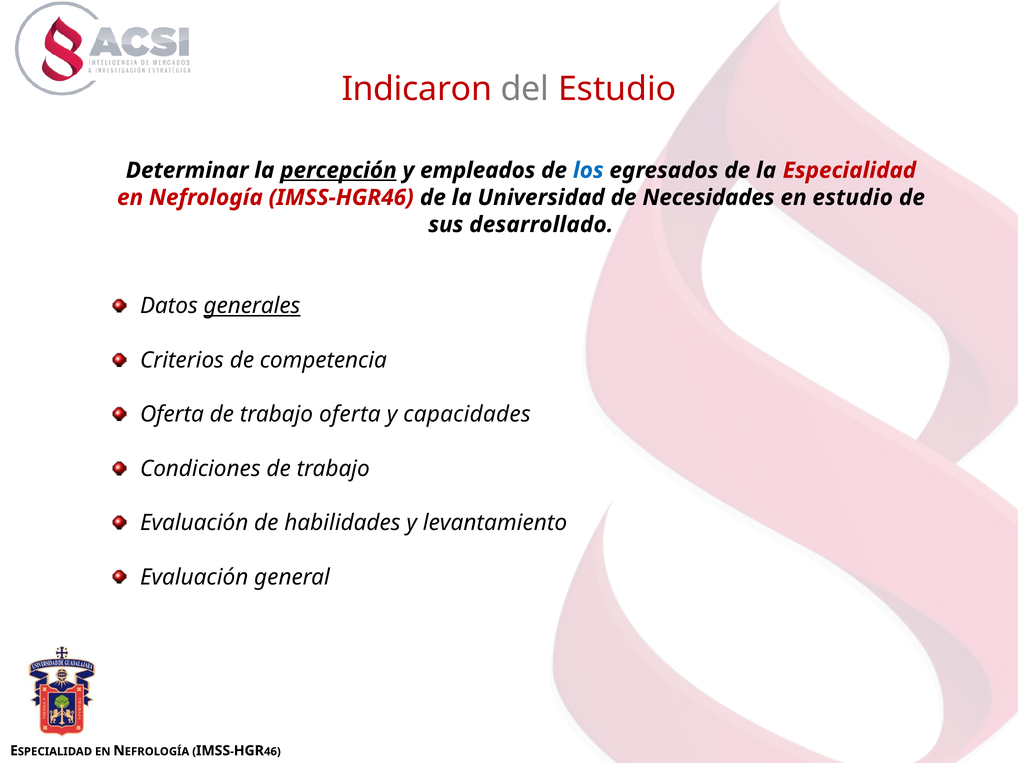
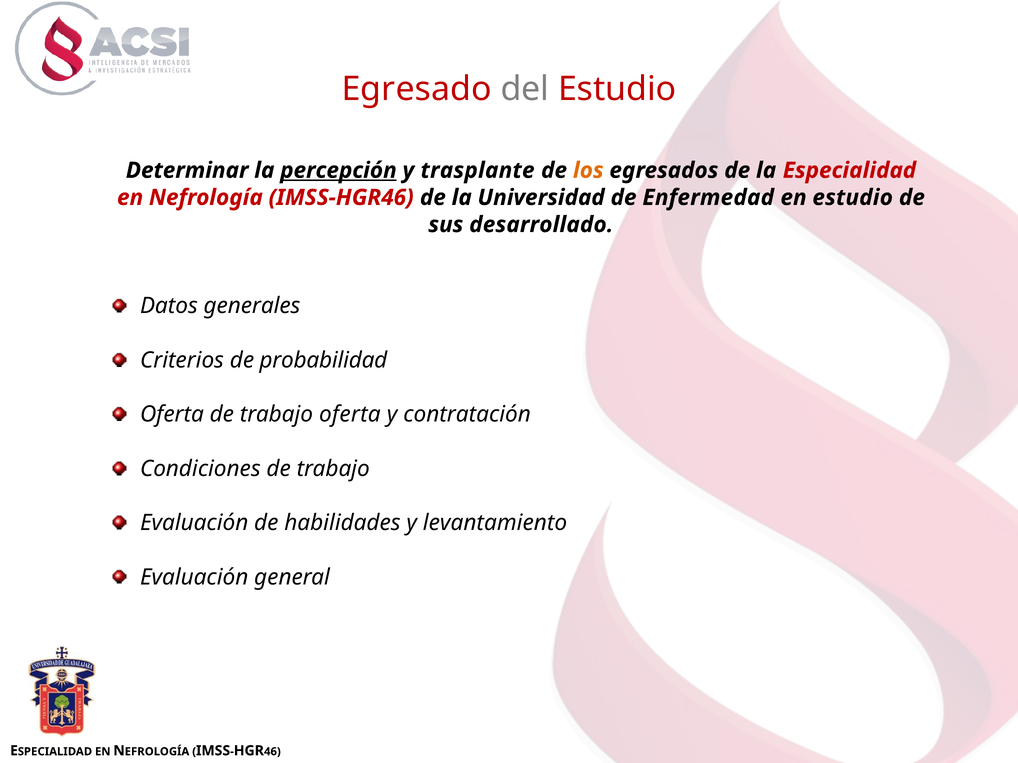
Indicaron: Indicaron -> Egresado (417, 89)
empleados: empleados -> trasplante (478, 171)
los colour: blue -> orange (588, 171)
Necesidades: Necesidades -> Enfermedad (708, 198)
generales underline: present -> none (252, 306)
competencia: competencia -> probabilidad (323, 360)
capacidades: capacidades -> contratación (467, 415)
